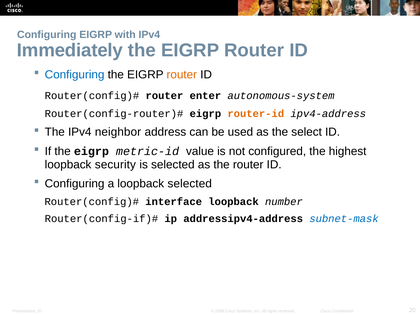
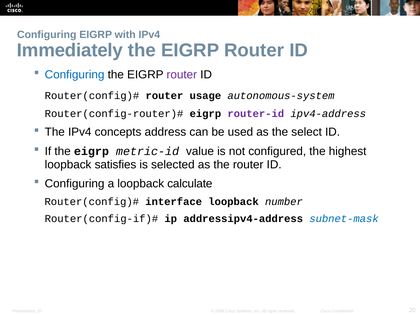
router colour: orange -> purple (182, 75)
enter: enter -> usage (205, 96)
router-id colour: orange -> purple (256, 114)
neighbor: neighbor -> concepts (118, 132)
security: security -> satisfies (115, 165)
loopback selected: selected -> calculate (190, 184)
